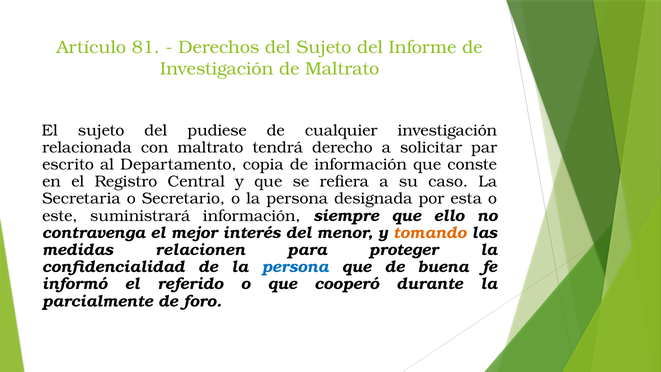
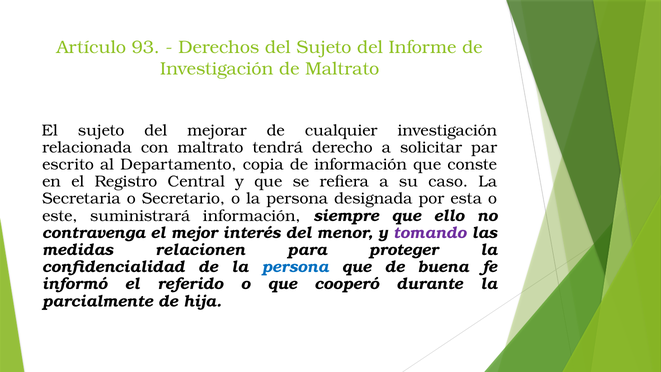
81: 81 -> 93 (146, 48)
pudiese: pudiese -> mejorar (217, 130)
tomando colour: orange -> purple (430, 233)
foro: foro -> hija (202, 301)
